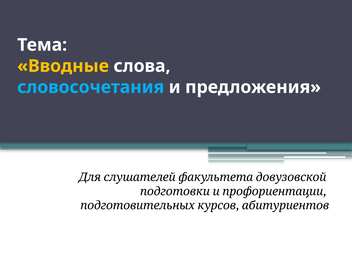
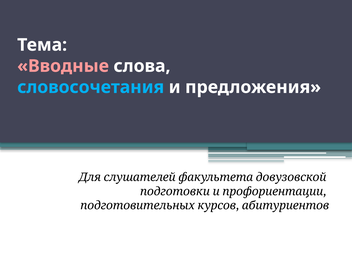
Вводные colour: yellow -> pink (63, 66)
